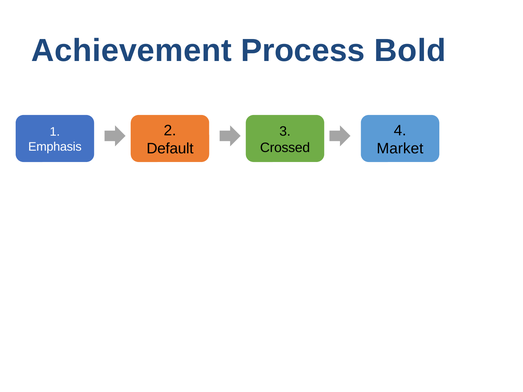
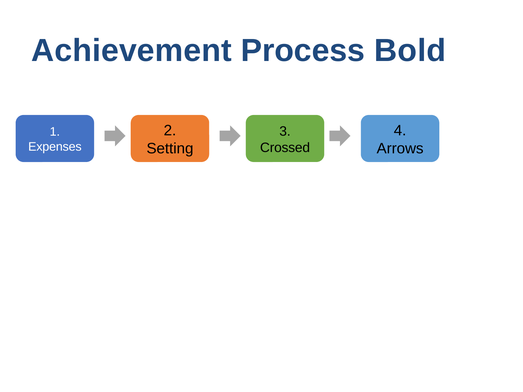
Emphasis: Emphasis -> Expenses (55, 147)
Default: Default -> Setting (170, 149)
Market: Market -> Arrows (400, 149)
